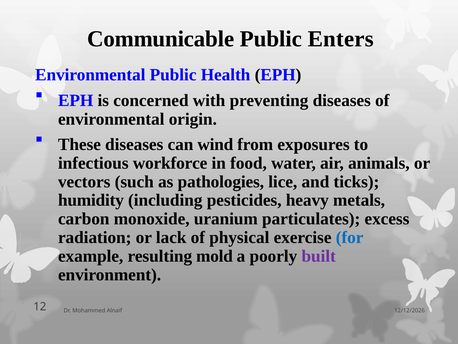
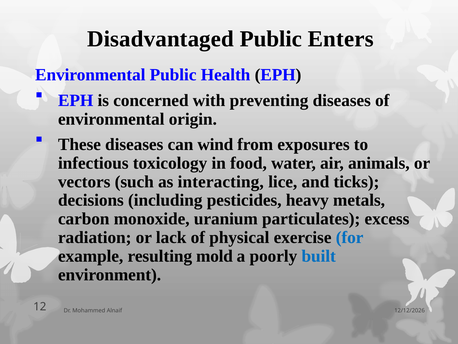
Communicable: Communicable -> Disadvantaged (160, 39)
workforce: workforce -> toxicology (170, 163)
pathologies: pathologies -> interacting (221, 181)
humidity: humidity -> decisions (91, 200)
built colour: purple -> blue (319, 256)
